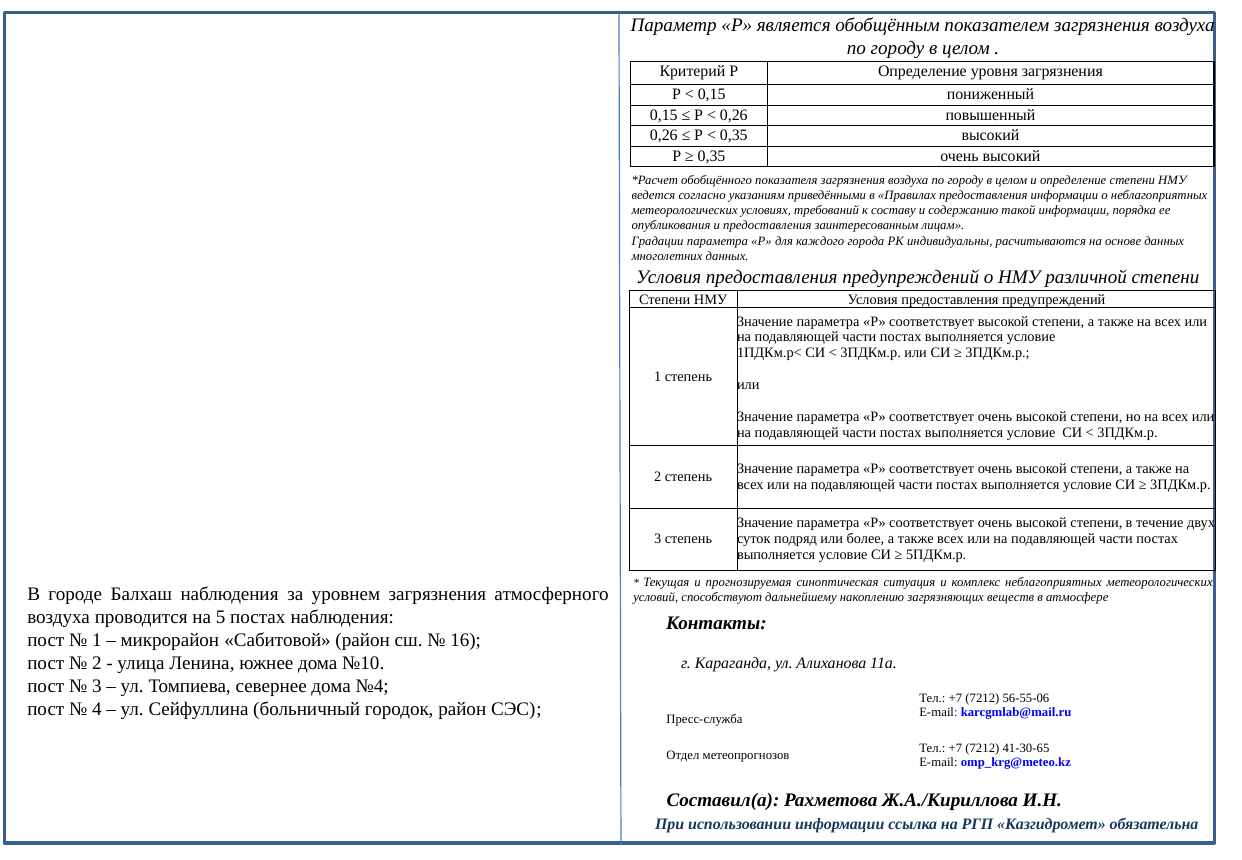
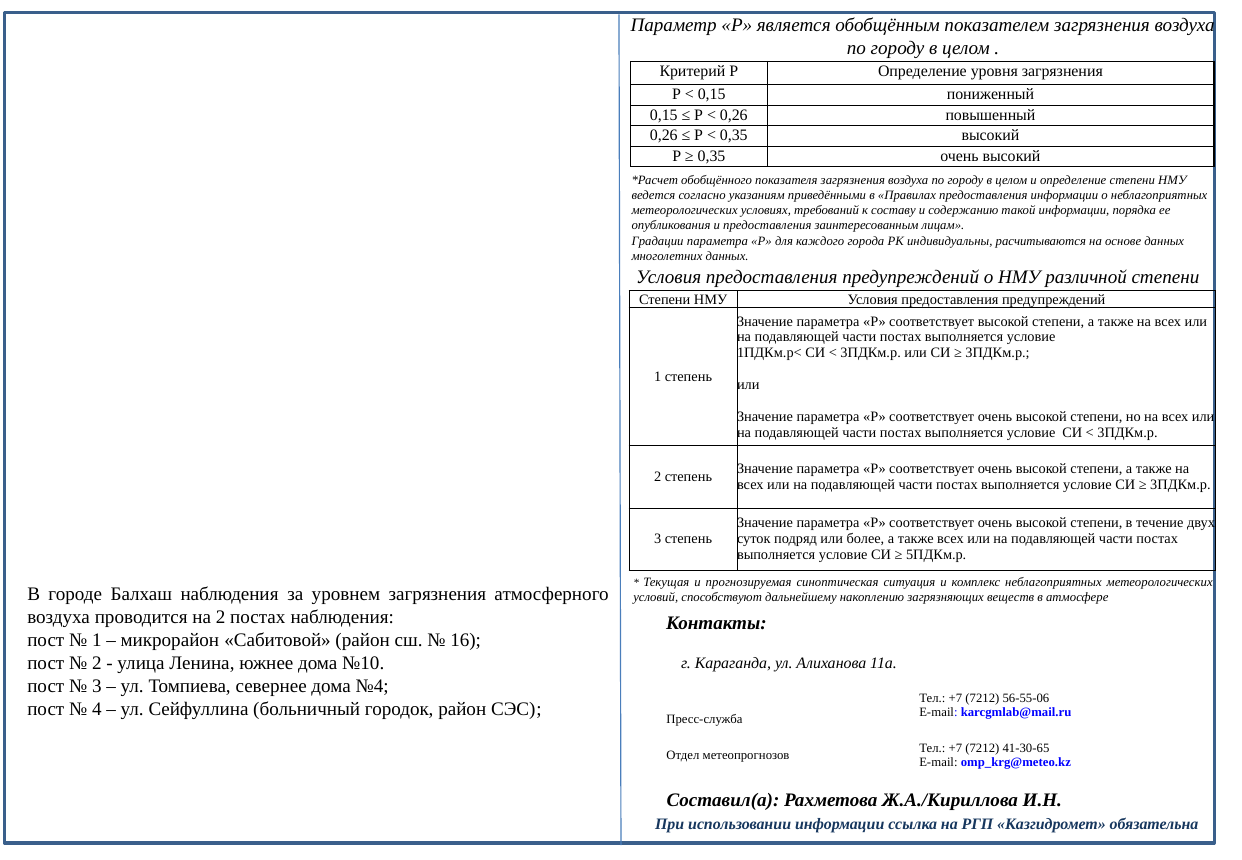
на 5: 5 -> 2 (221, 617)
